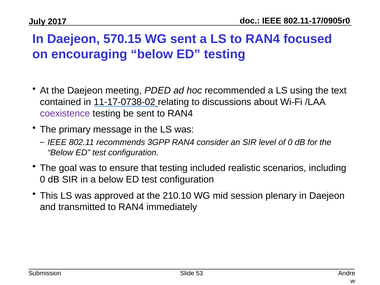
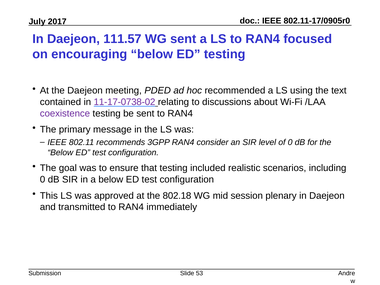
570.15: 570.15 -> 111.57 (122, 39)
11-17-0738-02 colour: black -> purple (125, 102)
210.10: 210.10 -> 802.18 (177, 196)
